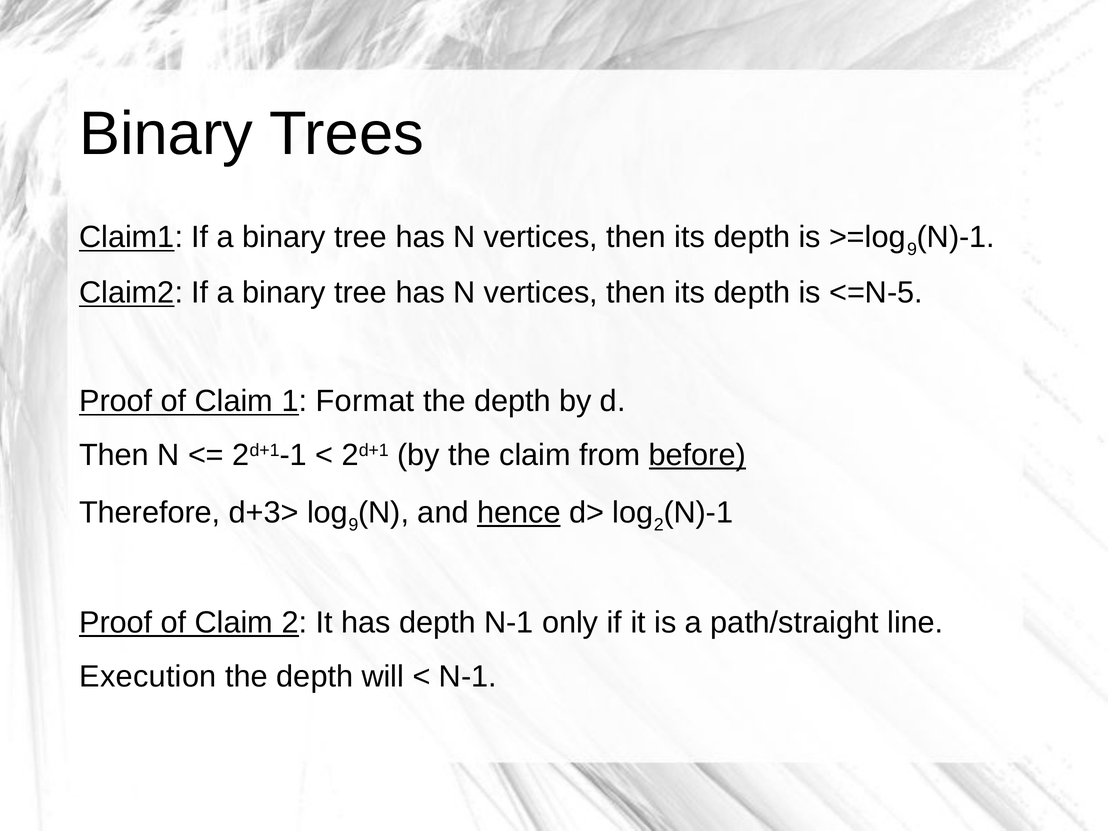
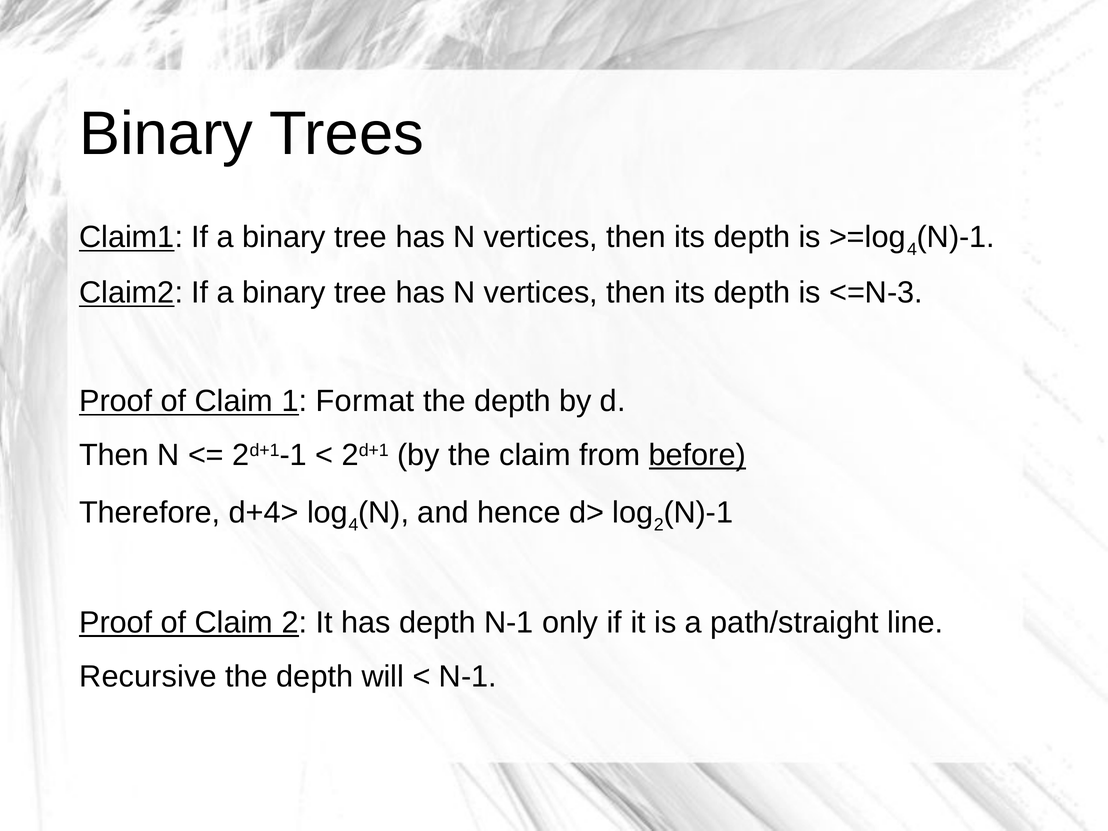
9: 9 -> 4 (912, 249)
<=N-5: <=N-5 -> <=N-3 (876, 293)
d+3>: d+3> -> d+4> (264, 513)
9: 9 -> 4 (353, 525)
hence underline: present -> none (519, 513)
Execution: Execution -> Recursive (148, 677)
